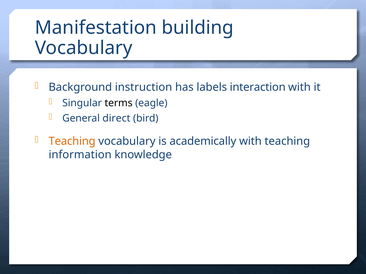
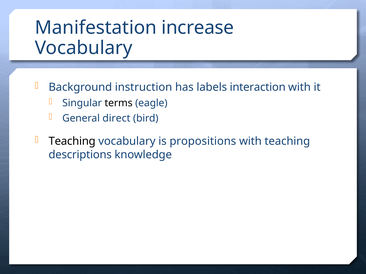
building: building -> increase (198, 28)
Teaching colour: orange -> black (72, 141)
academically: academically -> propositions (203, 141)
information: information -> descriptions (80, 155)
